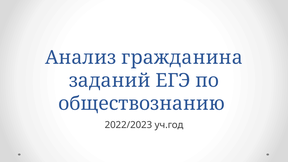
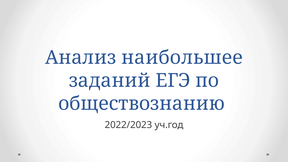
гражданина: гражданина -> наибольшее (182, 57)
